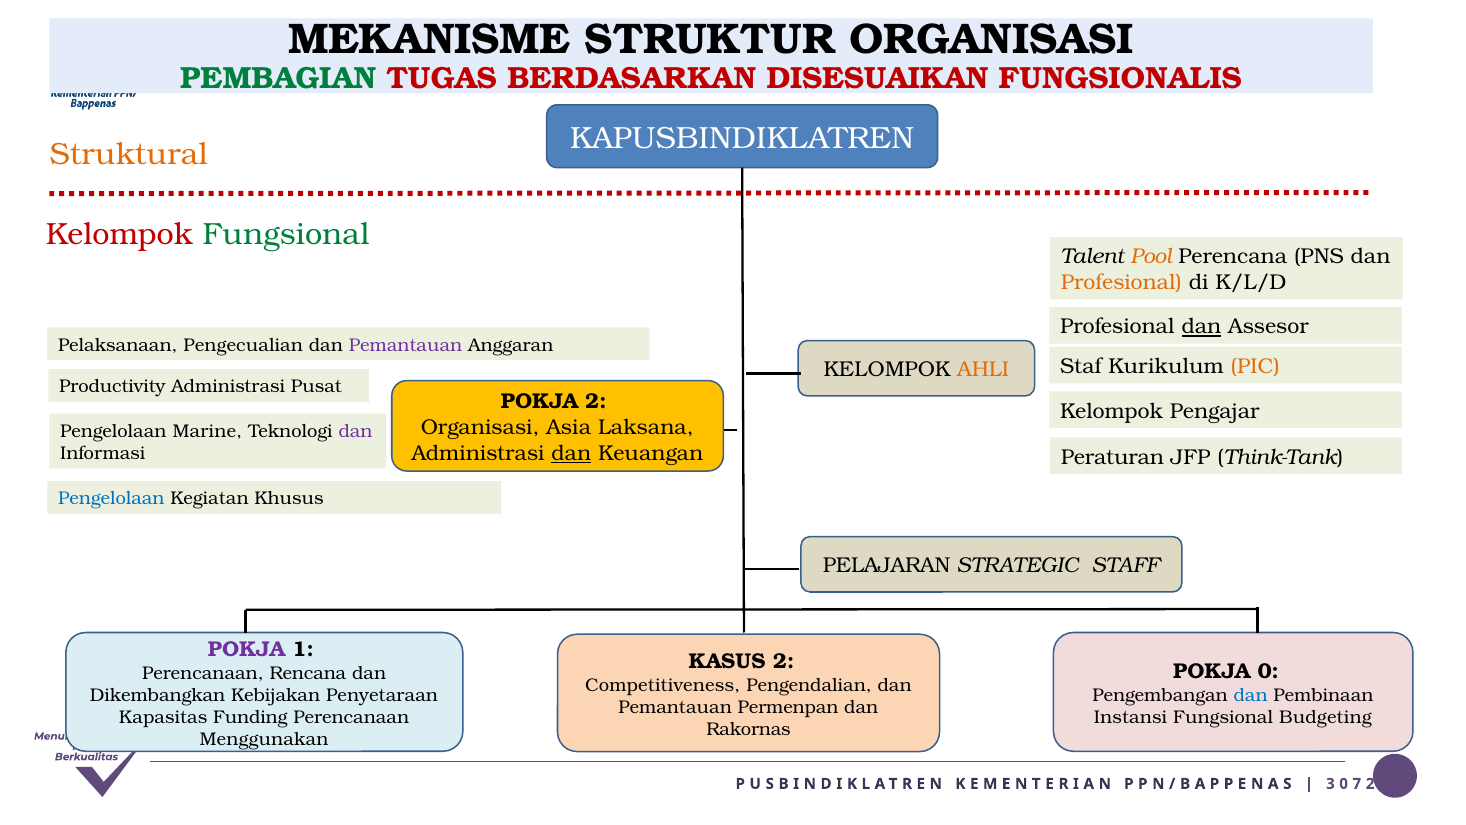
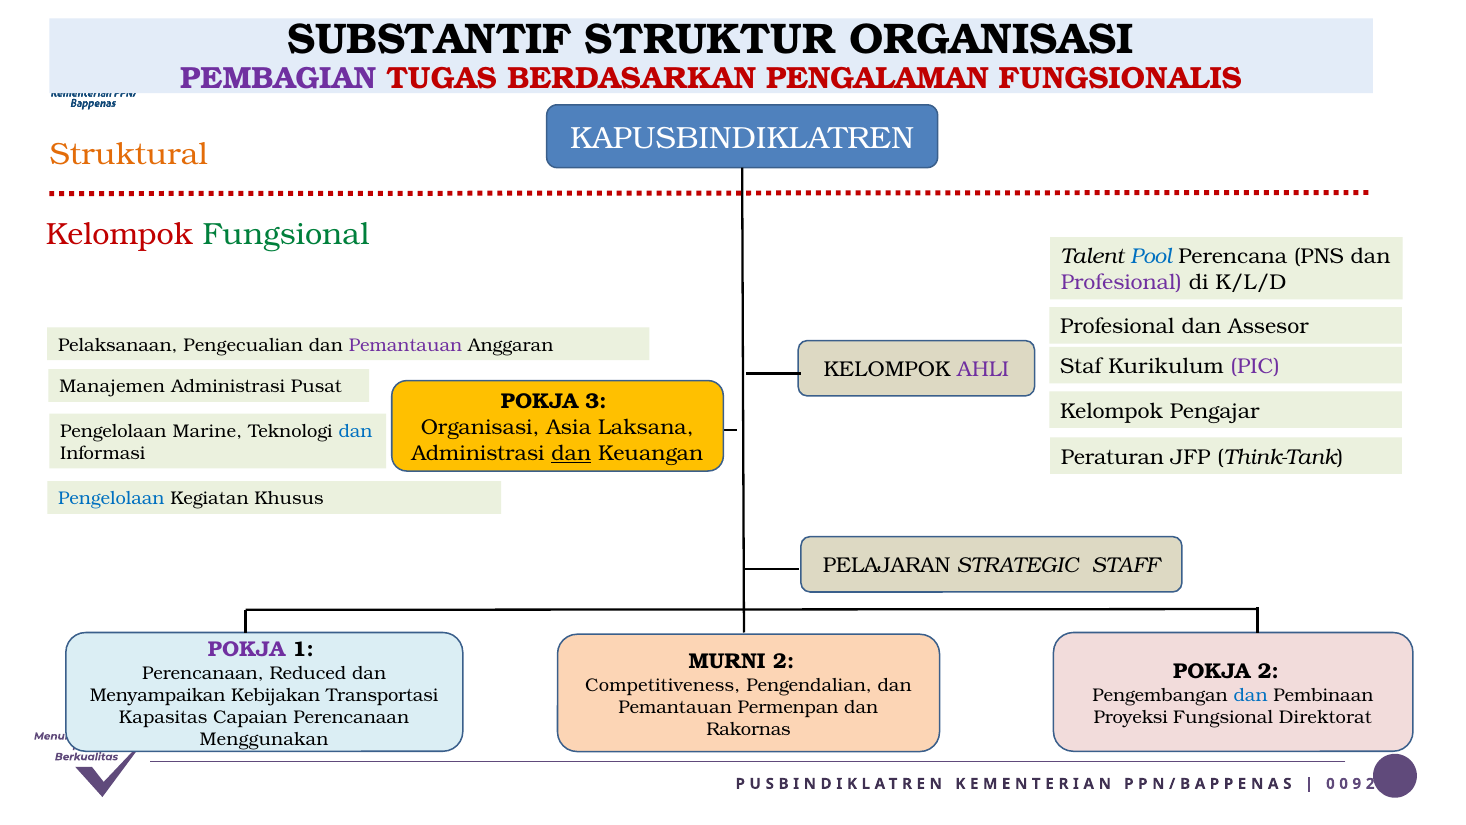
MEKANISME: MEKANISME -> SUBSTANTIF (430, 39)
PEMBAGIAN colour: green -> purple (278, 79)
DISESUAIKAN: DISESUAIKAN -> PENGALAMAN (878, 79)
Pool colour: orange -> blue (1151, 257)
Profesional colour: orange -> purple (1121, 282)
dan underline: present -> none (1201, 327)
PIC colour: orange -> purple (1255, 367)
AHLI colour: orange -> purple (983, 370)
Productivity: Productivity -> Manajemen (112, 387)
POKJA 2: 2 -> 3 (596, 401)
dan colour: purple -> blue (356, 431)
KASUS: KASUS -> MURNI (727, 661)
POKJA 0: 0 -> 2 (1268, 671)
Rencana: Rencana -> Reduced (308, 673)
Dikembangkan: Dikembangkan -> Menyampaikan (158, 695)
Penyetaraan: Penyetaraan -> Transportasi (382, 695)
Funding: Funding -> Capaian (250, 717)
Instansi: Instansi -> Proyeksi (1131, 717)
Budgeting: Budgeting -> Direktorat (1325, 717)
3: 3 -> 0 (1330, 783)
7: 7 -> 9 (1357, 783)
